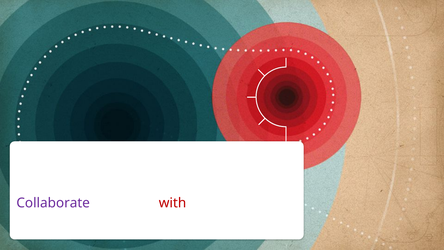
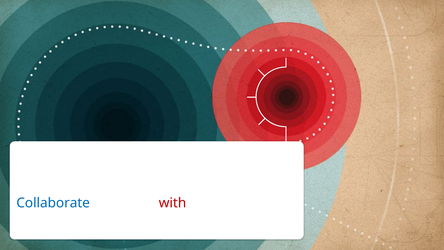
Collaborate colour: purple -> blue (53, 203)
